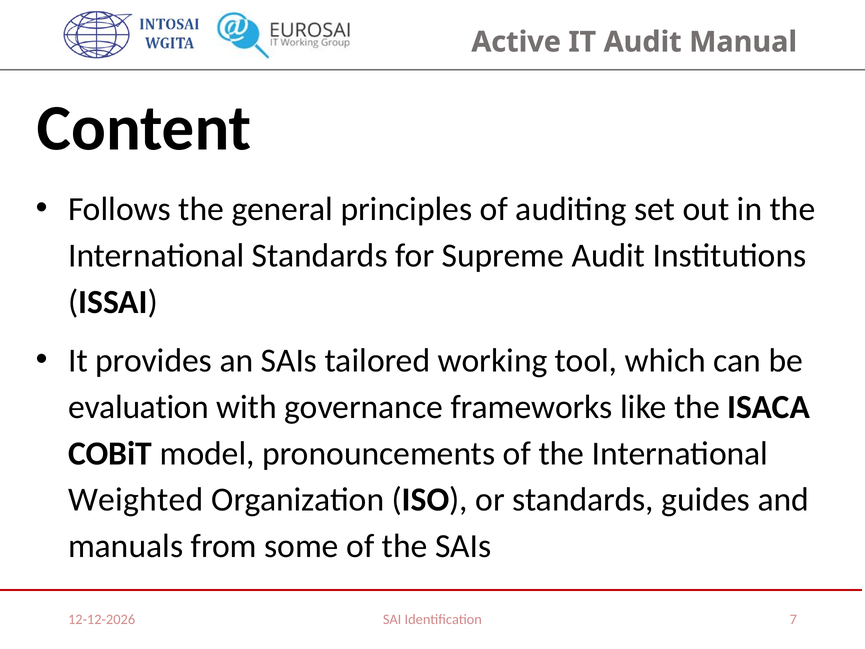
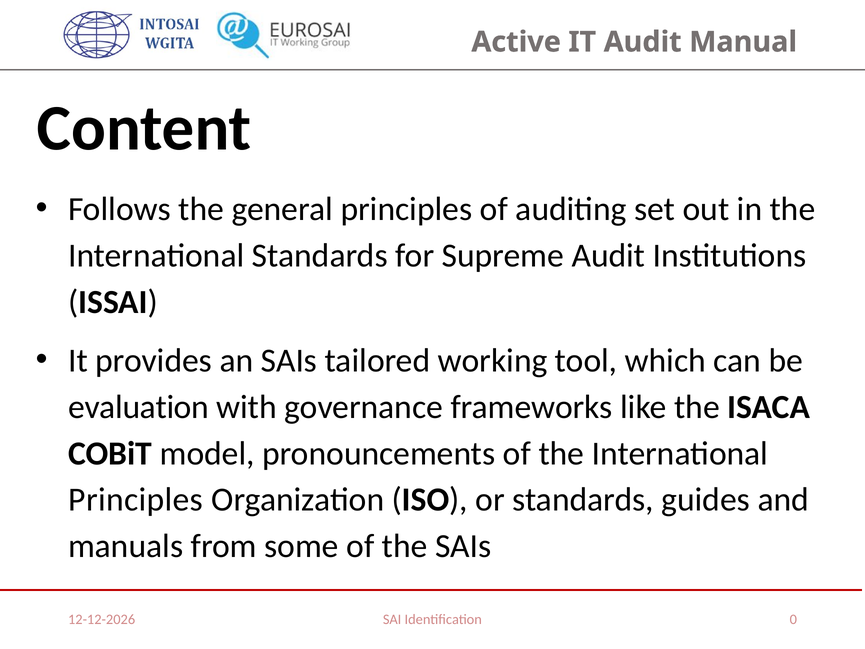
Weighted: Weighted -> Principles (136, 500)
7: 7 -> 0 (793, 619)
